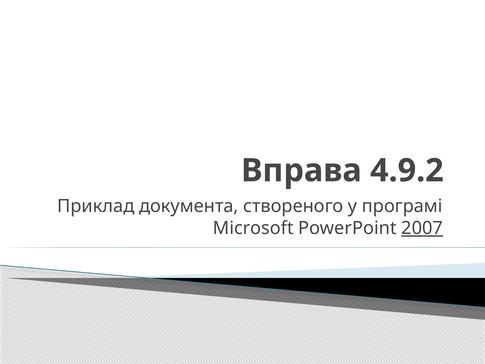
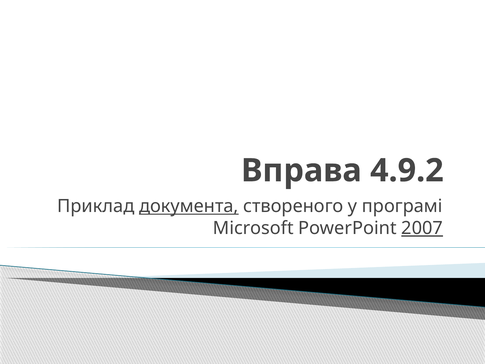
документа underline: none -> present (189, 206)
